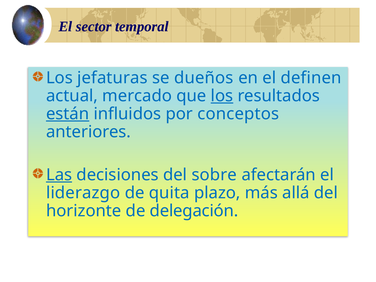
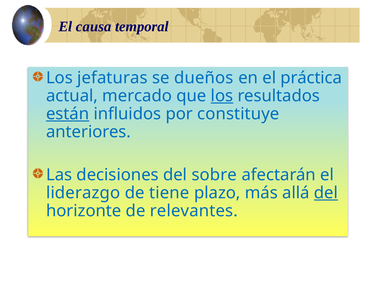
sector: sector -> causa (94, 27)
definen: definen -> práctica (311, 78)
conceptos: conceptos -> constituye (238, 114)
Las underline: present -> none (59, 175)
quita: quita -> tiene (169, 193)
del underline: none -> present (326, 193)
delegación: delegación -> relevantes (194, 211)
